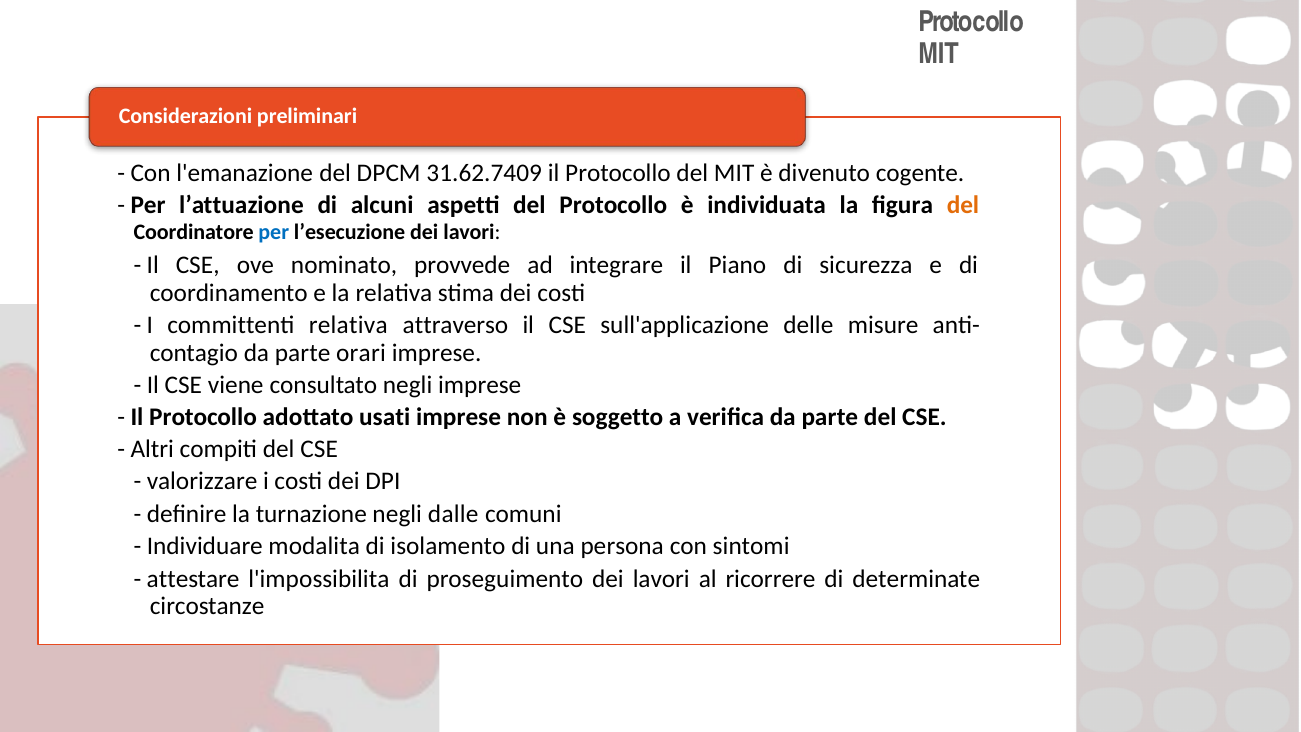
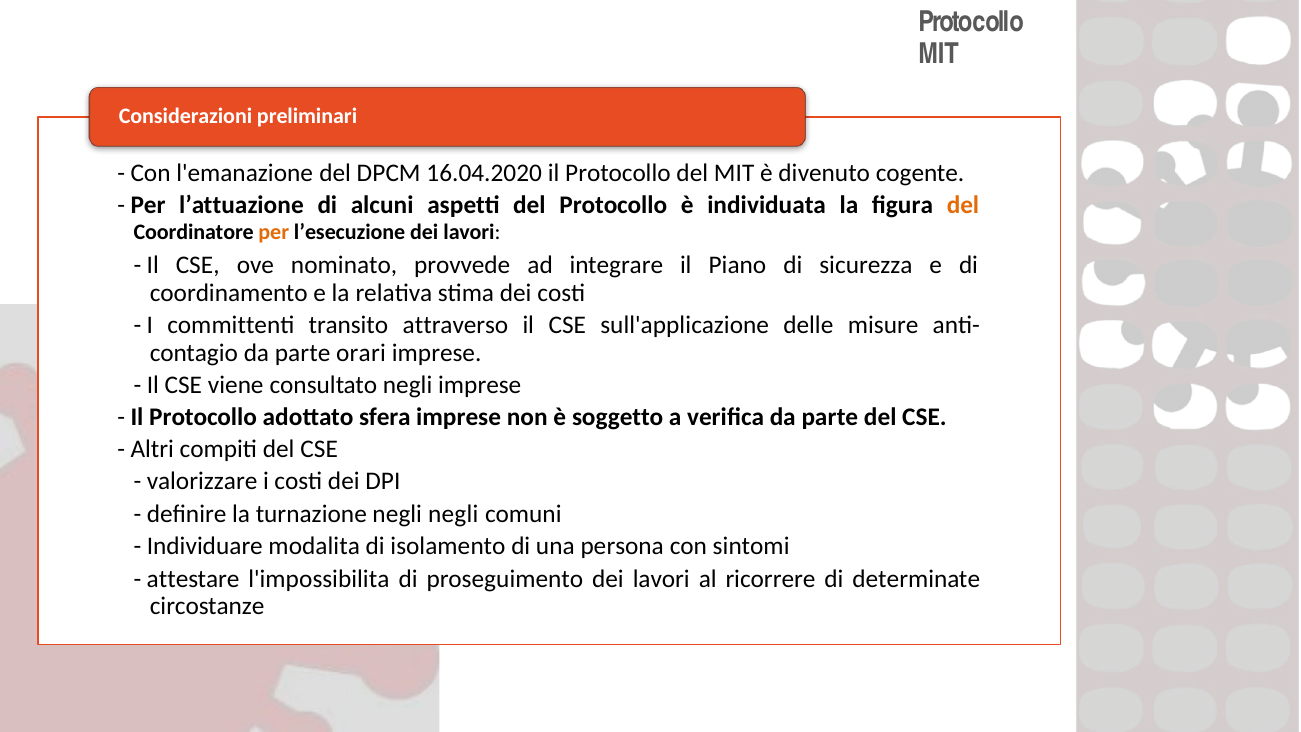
31.62.7409: 31.62.7409 -> 16.04.2020 (484, 173)
per colour: blue -> orange (274, 232)
committenti relativa: relativa -> transito (348, 326)
usati: usati -> sfera (385, 417)
negli dalle: dalle -> negli (453, 514)
